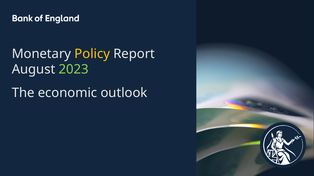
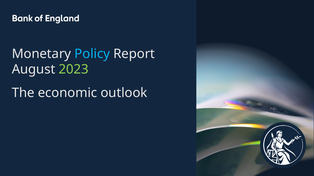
Policy colour: yellow -> light blue (92, 54)
